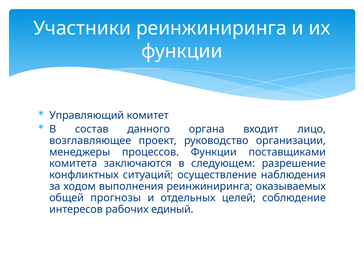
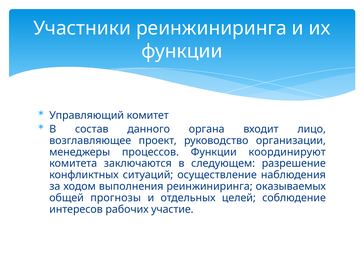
поставщиками: поставщиками -> координируют (287, 152)
единый: единый -> участие (172, 209)
